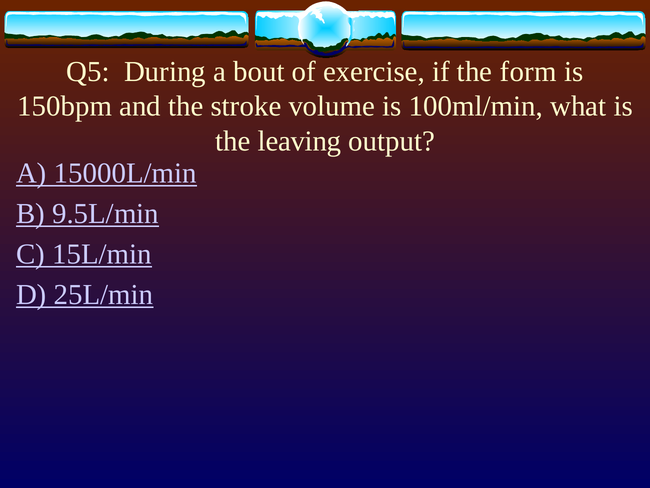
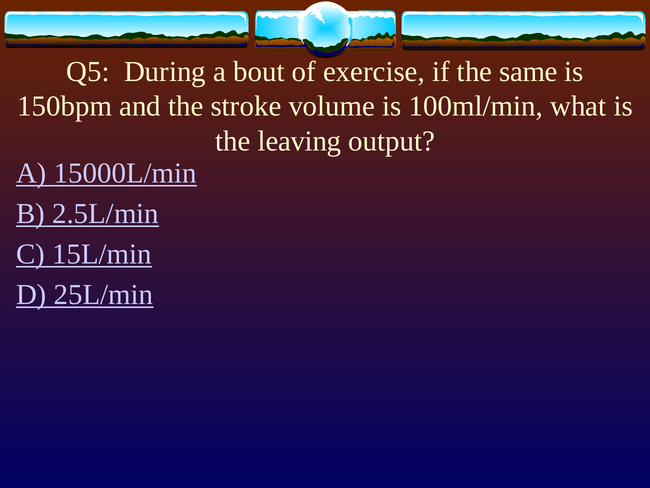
form: form -> same (528, 72)
9.5L/min: 9.5L/min -> 2.5L/min (106, 214)
